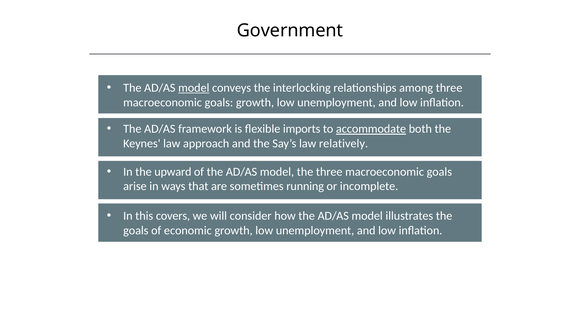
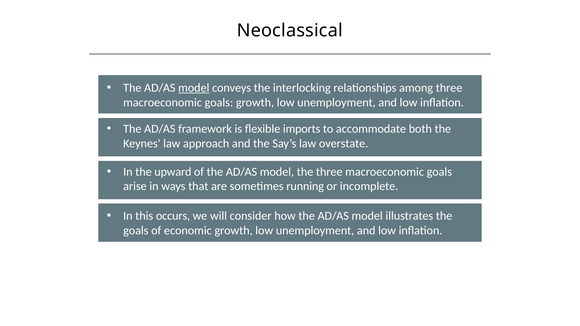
Government: Government -> Neoclassical (290, 30)
accommodate underline: present -> none (371, 129)
relatively: relatively -> overstate (344, 144)
covers: covers -> occurs (173, 216)
